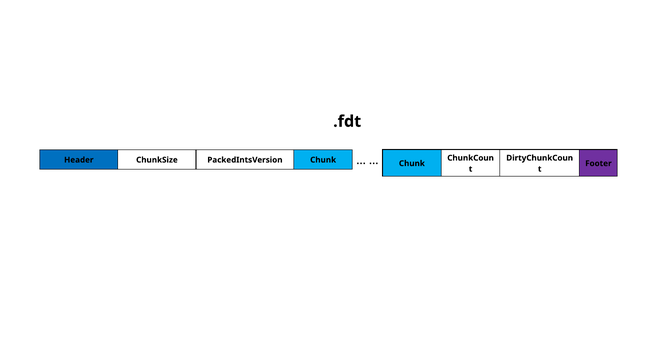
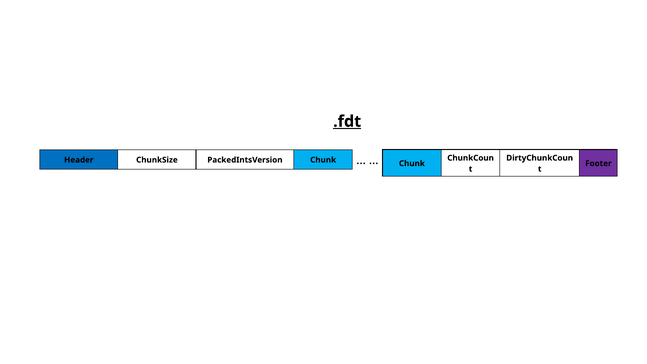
.fdt underline: none -> present (347, 121)
